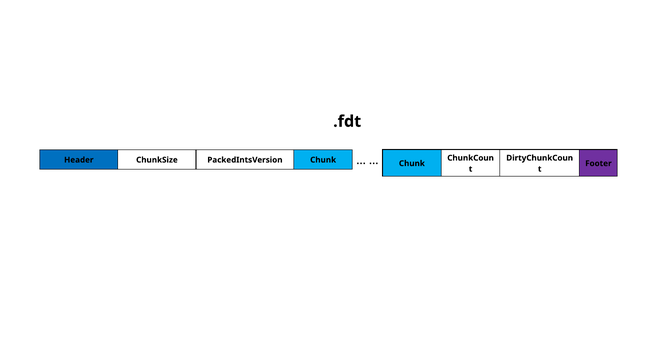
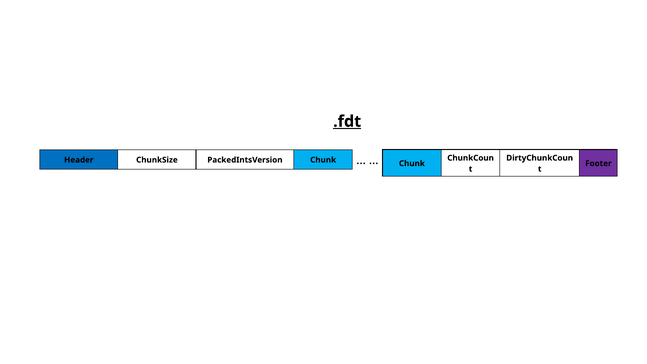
.fdt underline: none -> present (347, 121)
